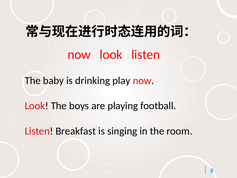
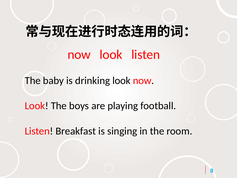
drinking play: play -> look (121, 80)
